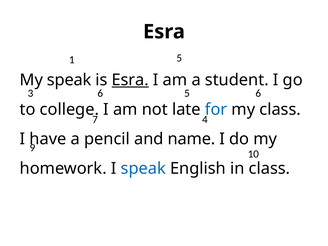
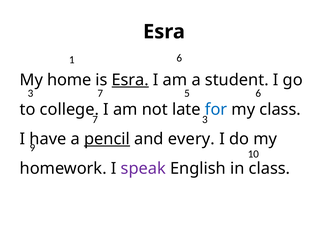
1 5: 5 -> 6 (179, 58)
My speak: speak -> home (69, 80)
3 6: 6 -> 7 (100, 93)
4: 4 -> 3 (205, 120)
pencil underline: none -> present (107, 139)
name: name -> every (191, 139)
speak colour: blue -> purple (143, 168)
